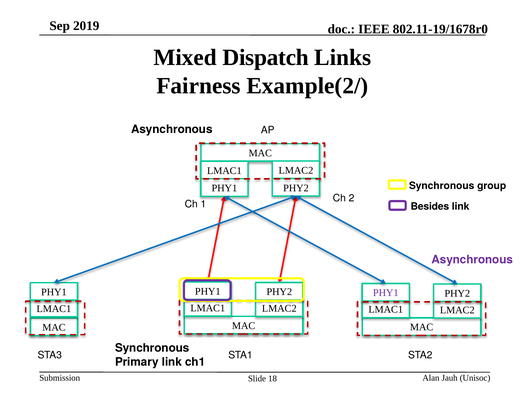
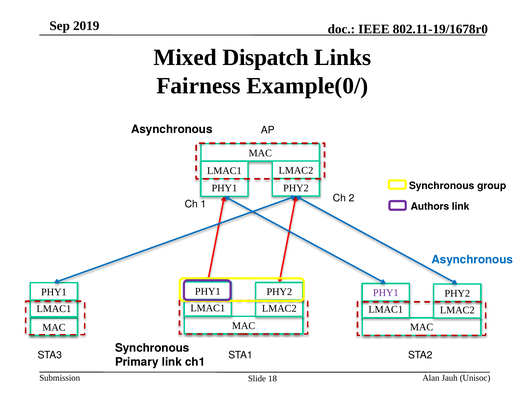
Example(2/: Example(2/ -> Example(0/ (307, 86)
Besides: Besides -> Authors (430, 206)
Asynchronous colour: purple -> blue (472, 260)
